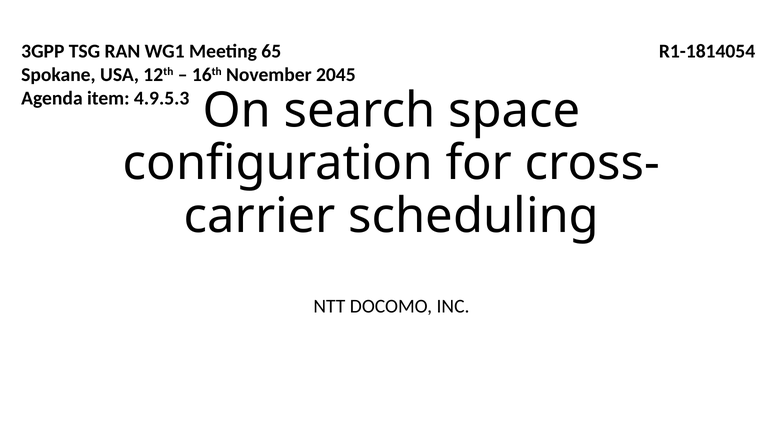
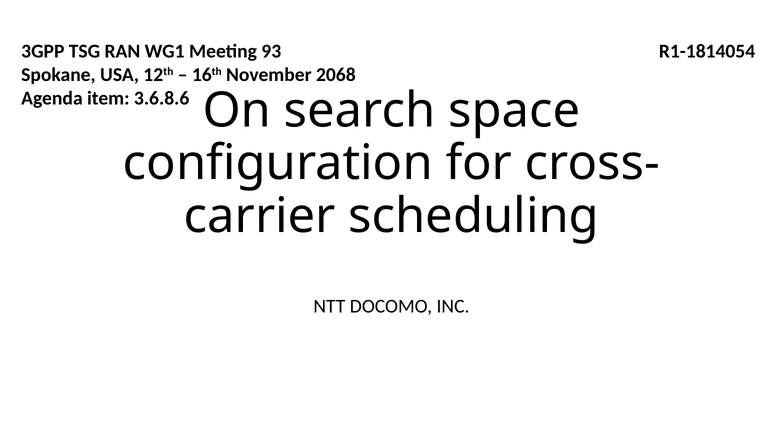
65: 65 -> 93 (271, 51)
2045: 2045 -> 2068 (336, 75)
4.9.5.3: 4.9.5.3 -> 3.6.8.6 (162, 98)
